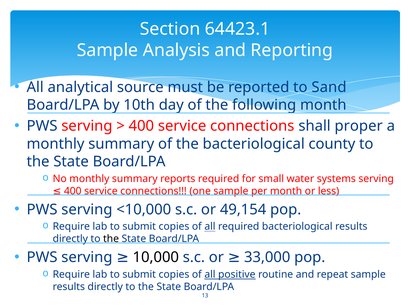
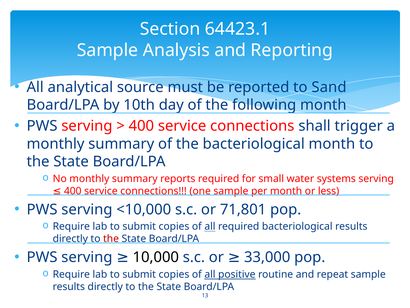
proper: proper -> trigger (359, 126)
bacteriological county: county -> month (332, 144)
49,154: 49,154 -> 71,801 (243, 209)
the colour: black -> red (111, 238)
